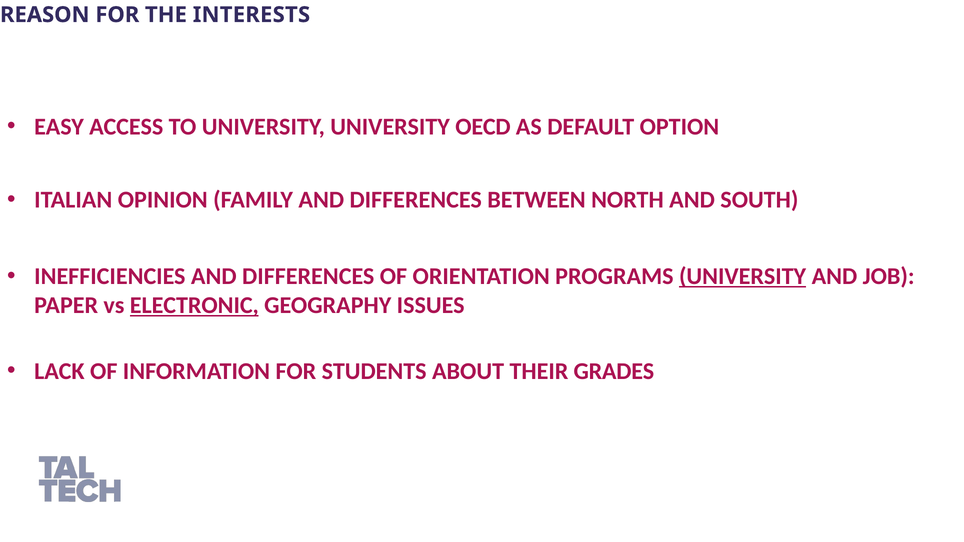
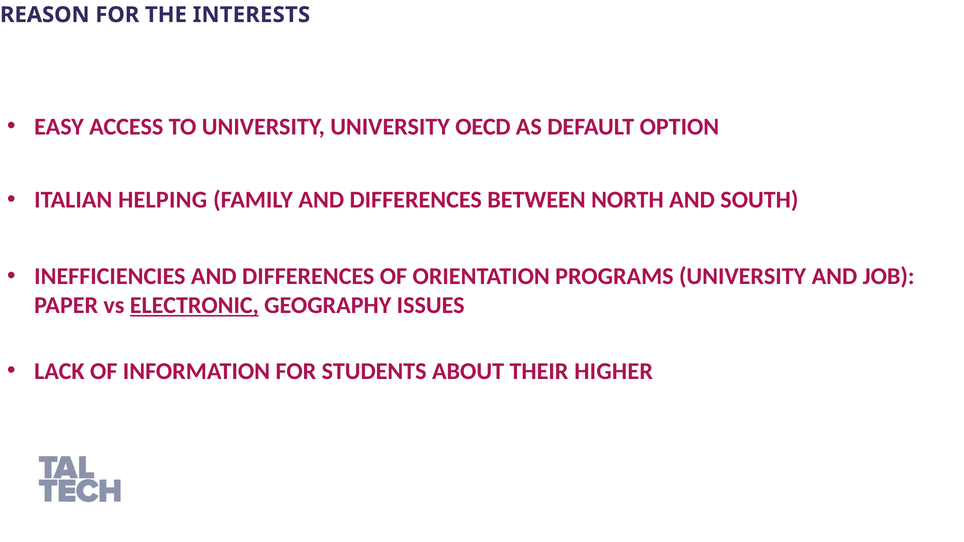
OPINION: OPINION -> HELPING (163, 200)
UNIVERSITY underline: present -> none (743, 277)
GRADES: GRADES -> HIGHER (614, 371)
